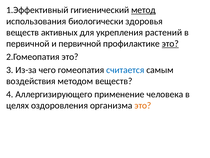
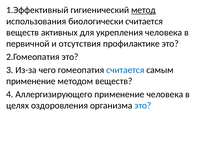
биологически здоровья: здоровья -> считается (144, 21)
укрепления растений: растений -> человека (164, 32)
и первичной: первичной -> отсутствия (80, 44)
это underline: present -> none (170, 44)
воздействия: воздействия -> применение (31, 81)
это colour: orange -> blue (143, 105)
